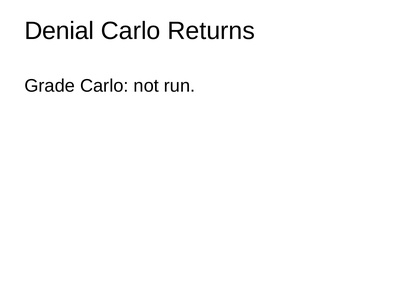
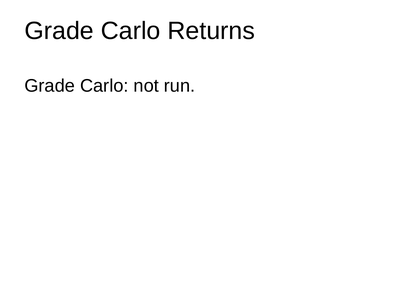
Denial: Denial -> Grade (59, 31)
